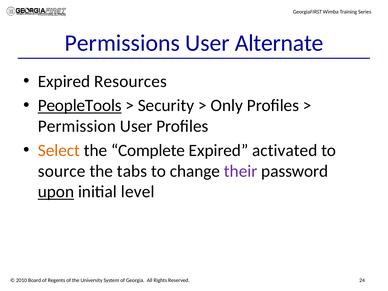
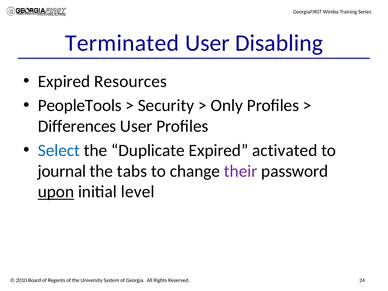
Permissions: Permissions -> Terminated (122, 43)
Alternate: Alternate -> Disabling (279, 43)
PeopleTools underline: present -> none (80, 106)
Permission: Permission -> Differences (77, 126)
Select colour: orange -> blue (59, 150)
Complete: Complete -> Duplicate (148, 150)
source: source -> journal (62, 171)
